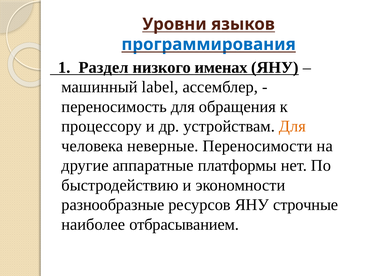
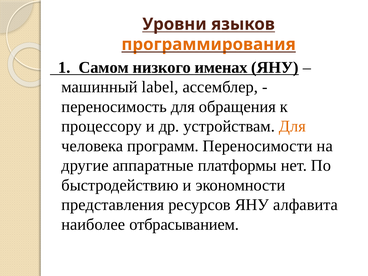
программирования colour: blue -> orange (209, 44)
Раздел: Раздел -> Самом (104, 67)
неверные: неверные -> программ (163, 146)
разнообразные: разнообразные -> представления (113, 205)
строчные: строчные -> алфавита (306, 205)
